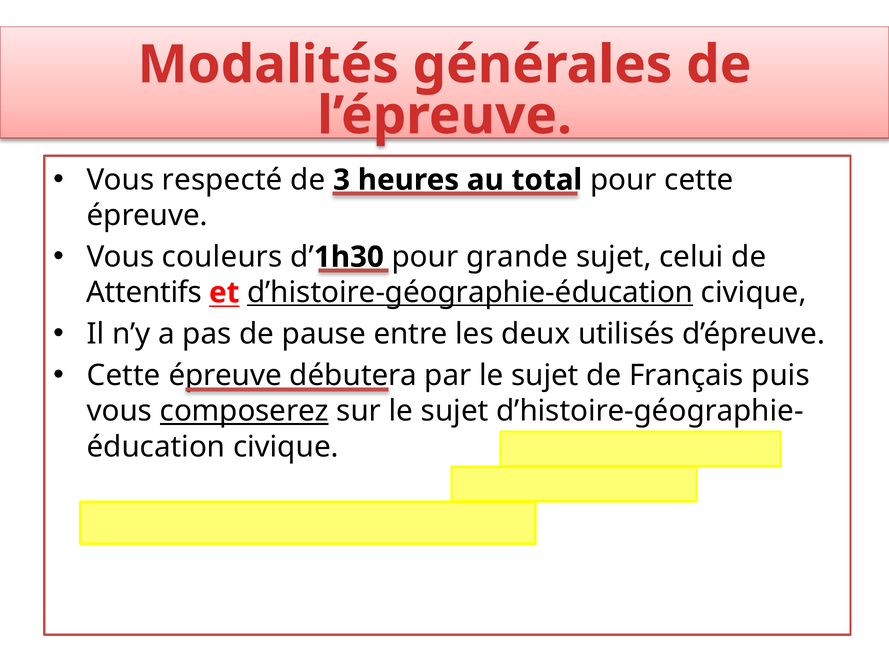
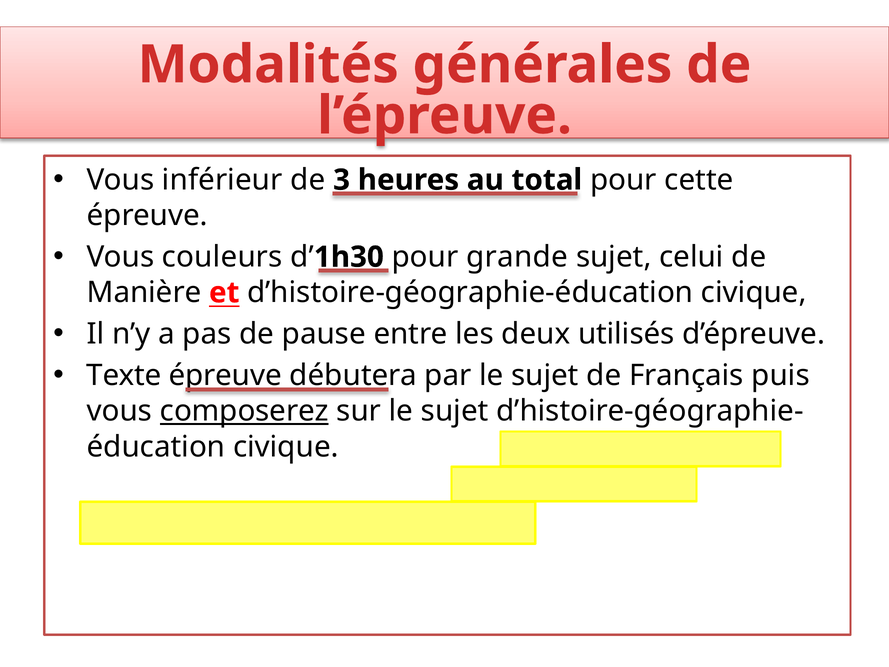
respecté: respecté -> inférieur (222, 180)
Attentifs: Attentifs -> Manière (144, 292)
d’histoire-géographie-éducation underline: present -> none (470, 292)
Cette: Cette -> Texte (124, 375)
